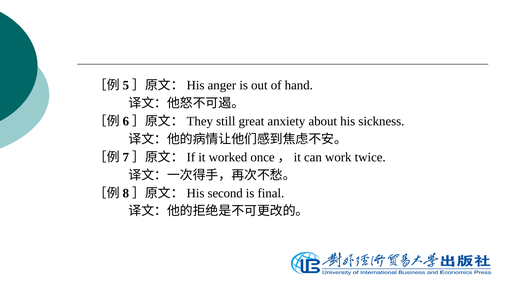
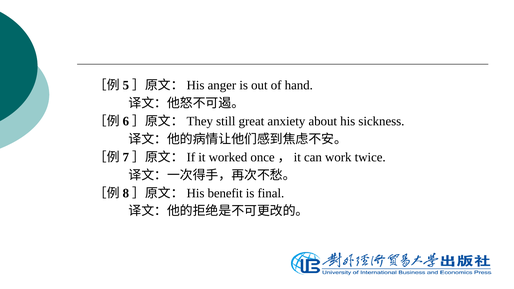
second: second -> benefit (225, 193)
